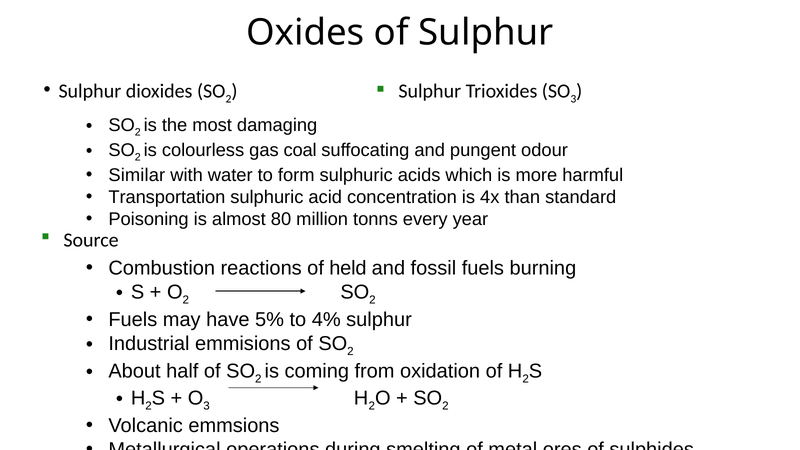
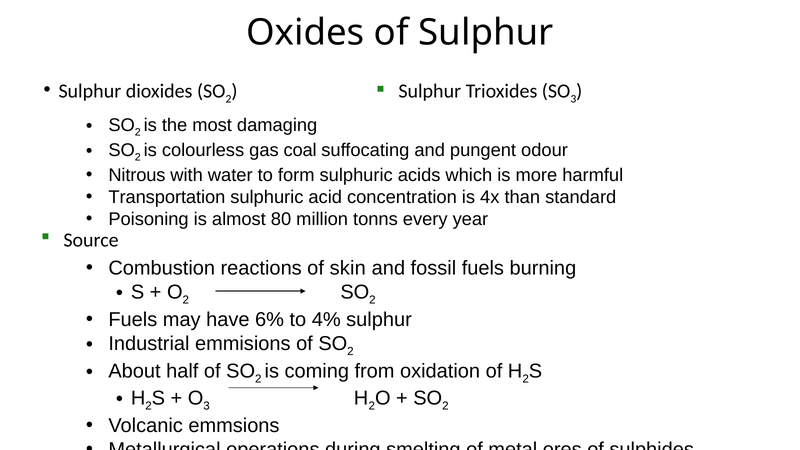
Similar: Similar -> Nitrous (137, 175)
held: held -> skin (348, 268)
5%: 5% -> 6% (270, 320)
